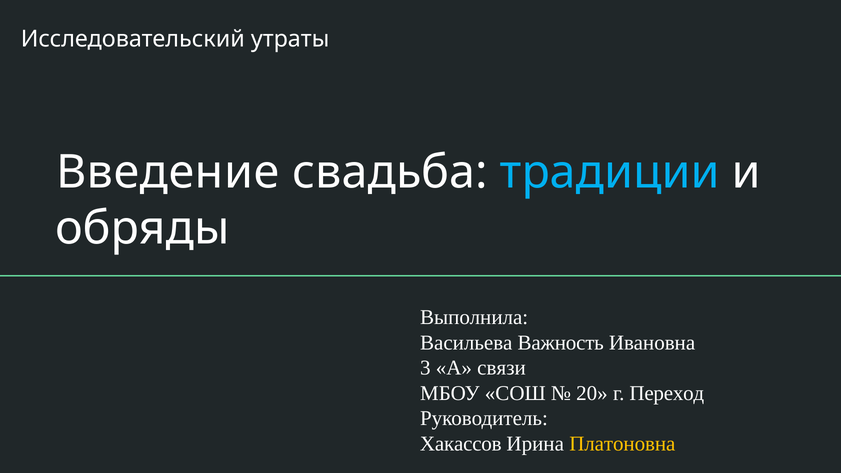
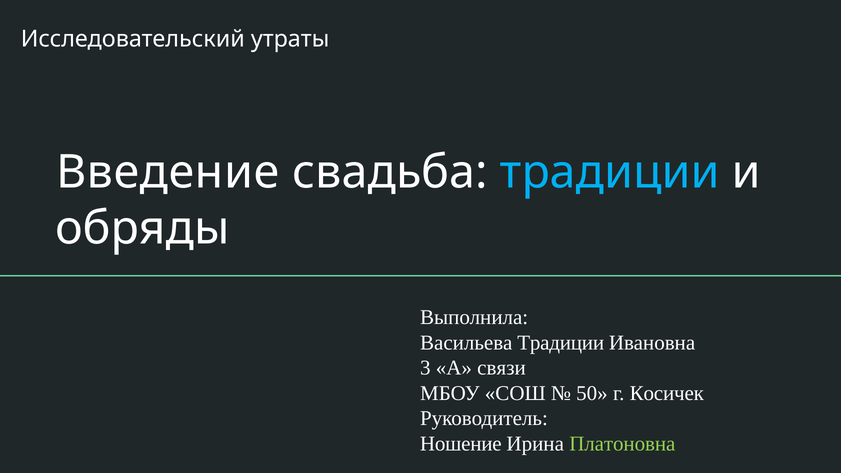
Васильева Важность: Важность -> Традиции (561, 343)
20: 20 -> 50 (592, 393)
Переход: Переход -> Косичек (667, 393)
Хакассов: Хакассов -> Ношение (461, 444)
Платоновна colour: yellow -> light green (622, 444)
